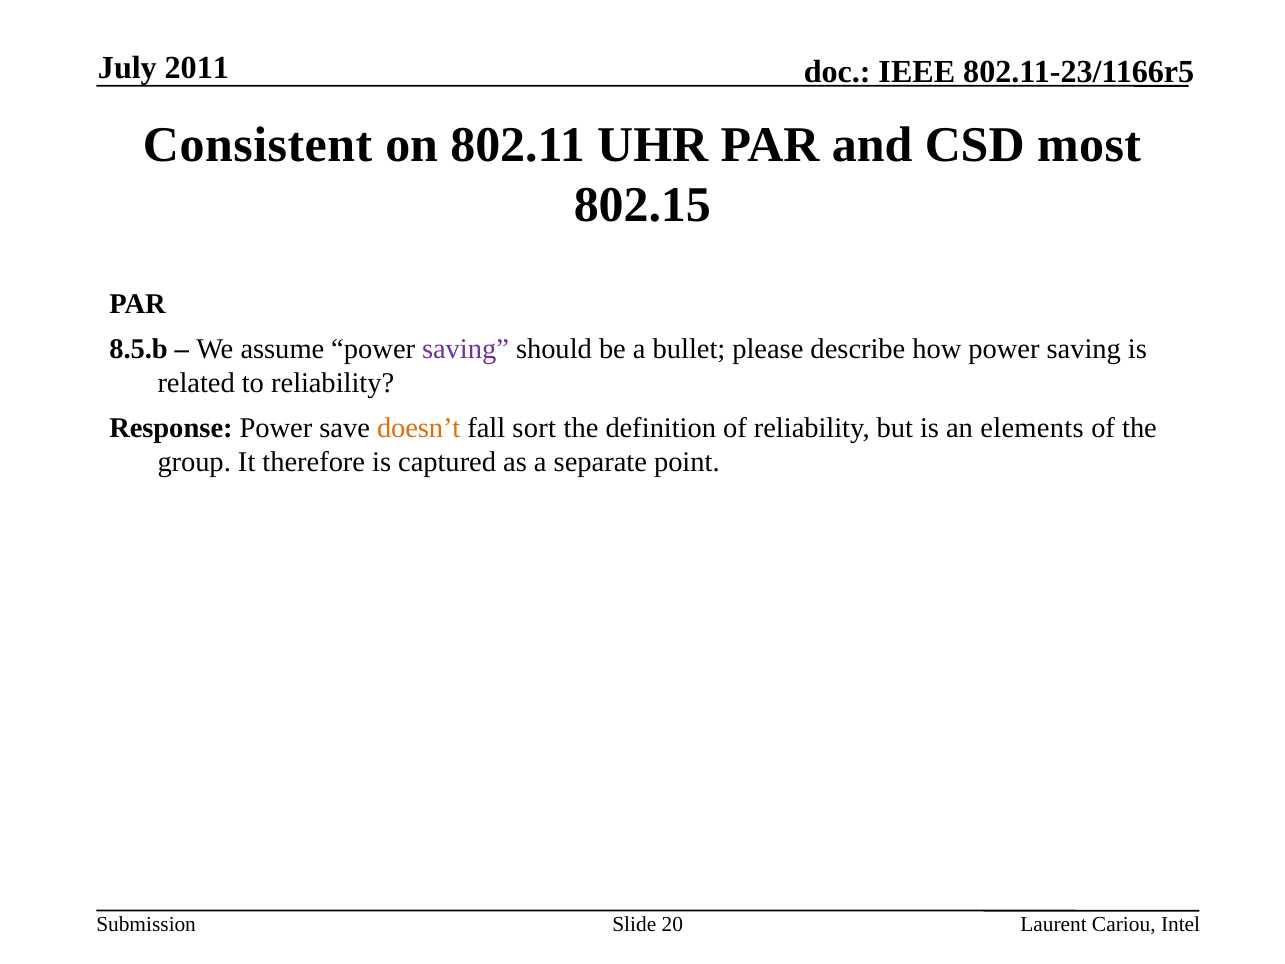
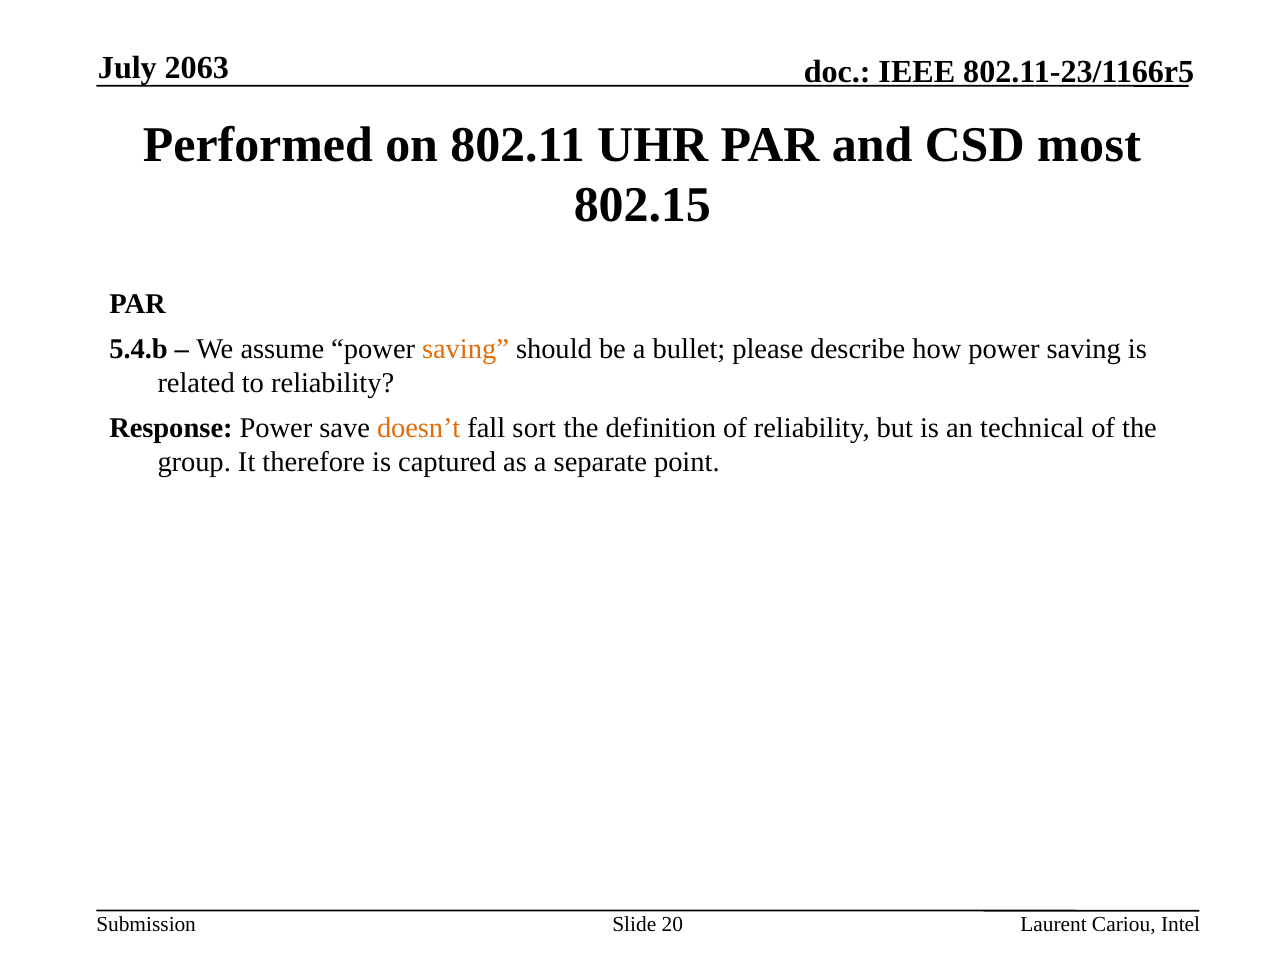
2011: 2011 -> 2063 (197, 68)
Consistent: Consistent -> Performed (258, 145)
8.5.b: 8.5.b -> 5.4.b (139, 349)
saving colour: purple -> orange (465, 349)
elements: elements -> technical (1032, 428)
